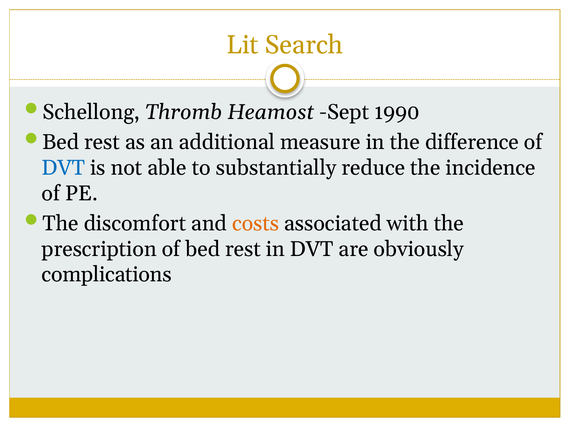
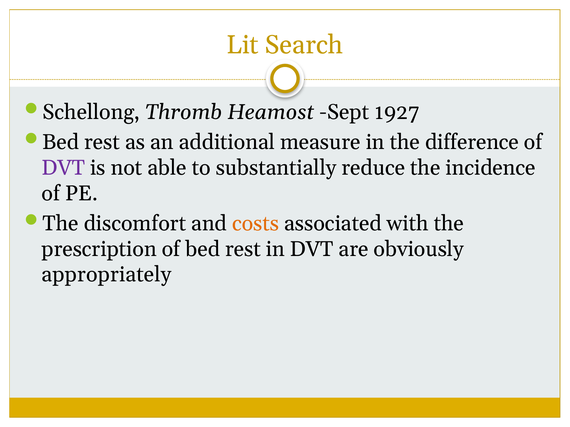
1990: 1990 -> 1927 (397, 112)
DVT colour: blue -> purple (63, 168)
complications: complications -> appropriately (106, 275)
